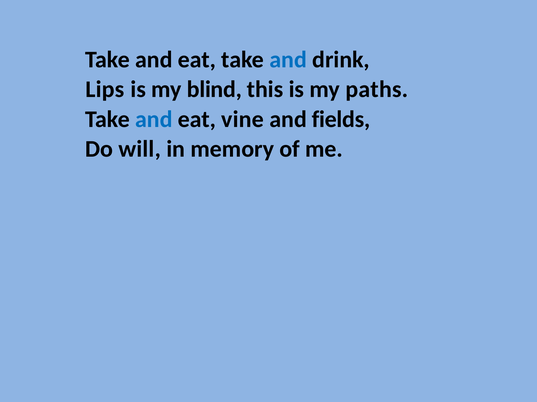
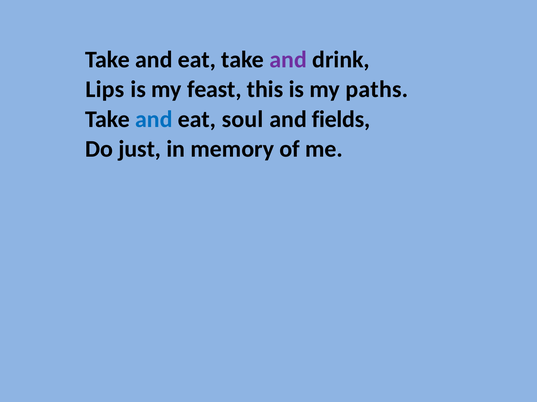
and colour: blue -> purple (288, 60)
blind: blind -> feast (214, 89)
vine: vine -> soul (243, 119)
will: will -> just (140, 149)
